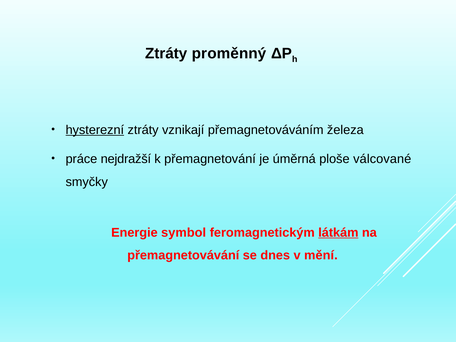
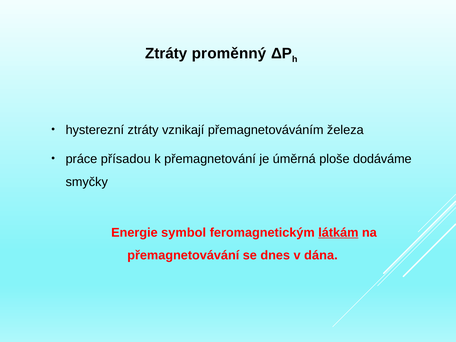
hysterezní underline: present -> none (95, 130)
nejdražší: nejdražší -> přísadou (126, 159)
válcované: válcované -> dodáváme (382, 159)
mění: mění -> dána (321, 255)
